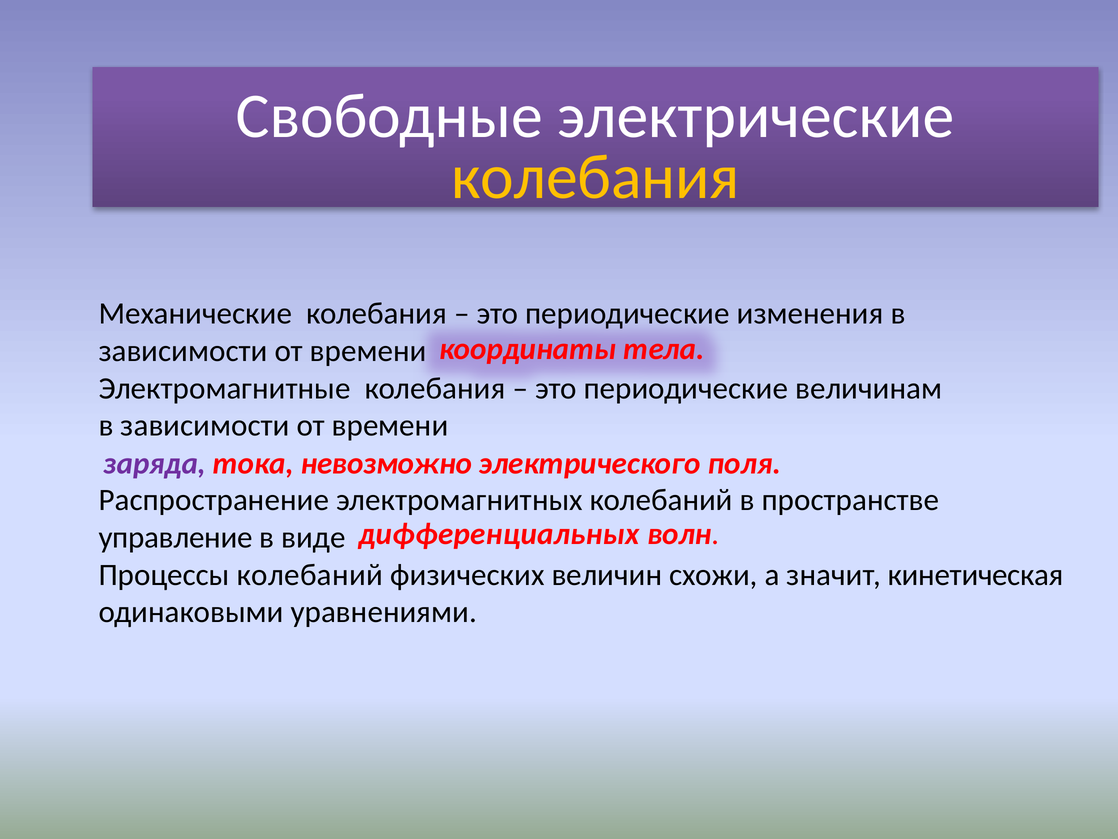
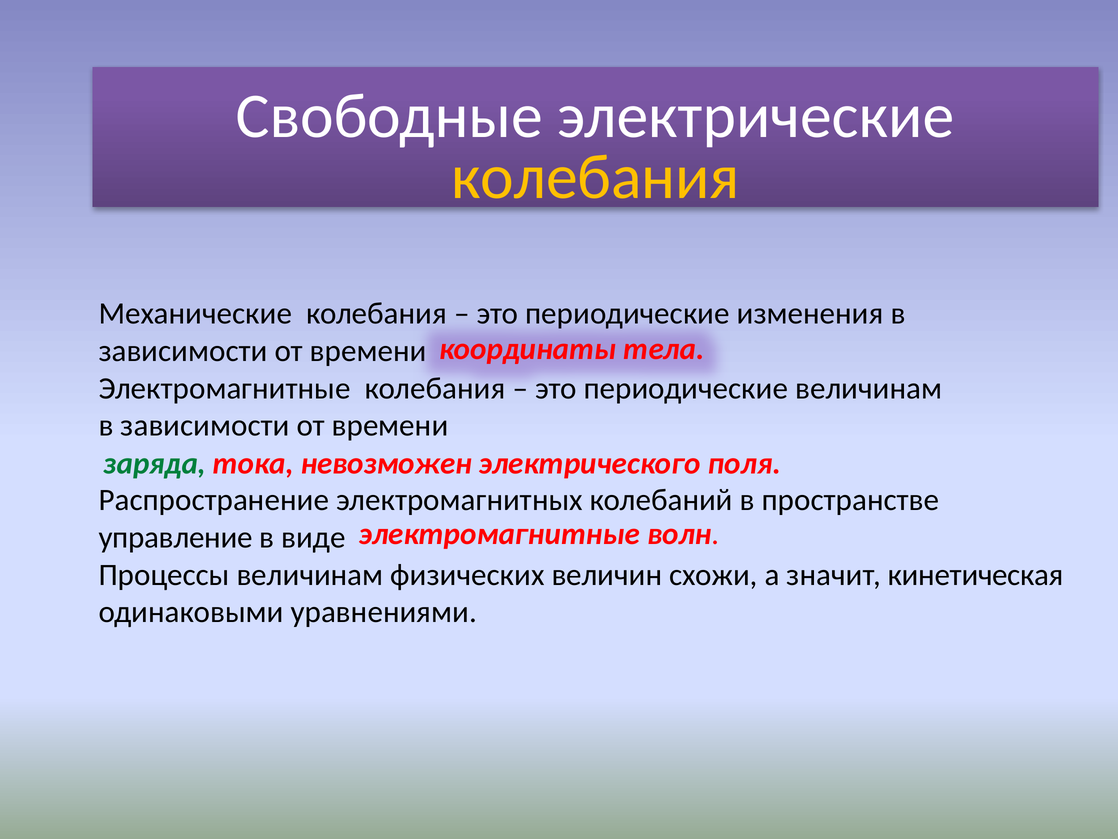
заряда colour: purple -> green (155, 463)
невозможно: невозможно -> невозможен (386, 463)
дифференциальных: дифференциальных -> электромагнитные (499, 534)
Процессы колебаний: колебаний -> величинам (310, 574)
